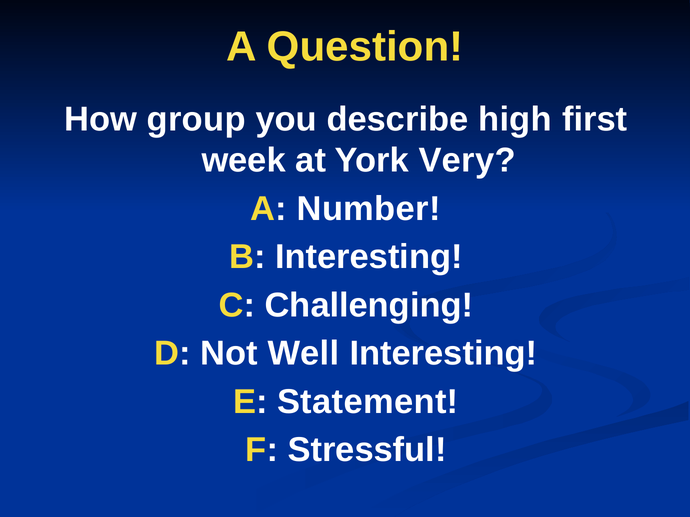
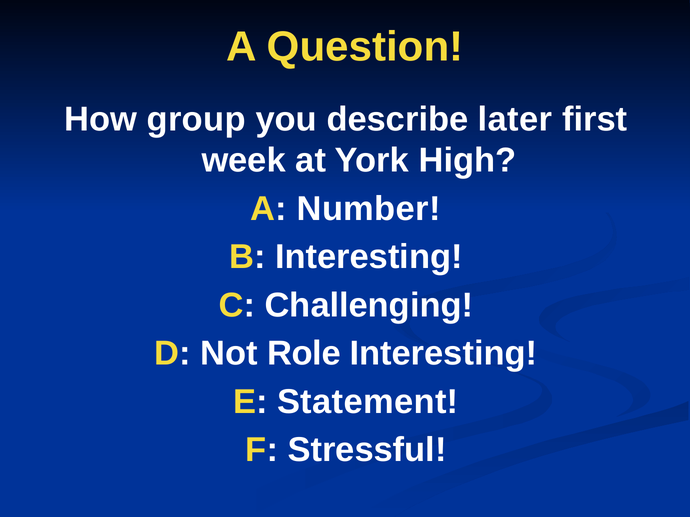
high: high -> later (515, 119)
Very: Very -> High (467, 161)
Well: Well -> Role (304, 354)
